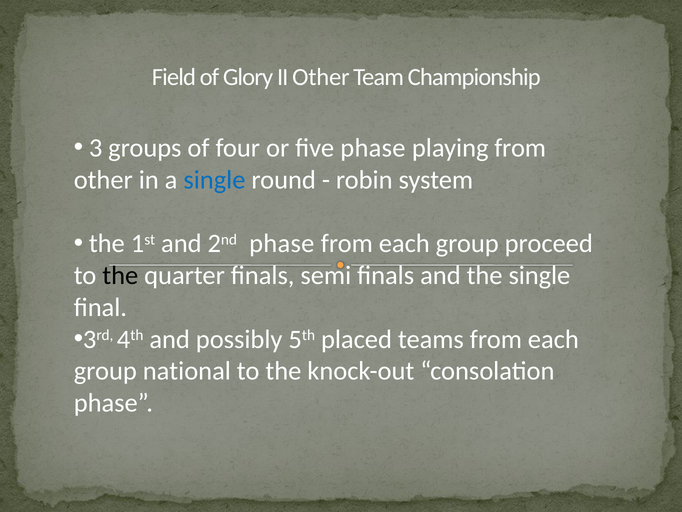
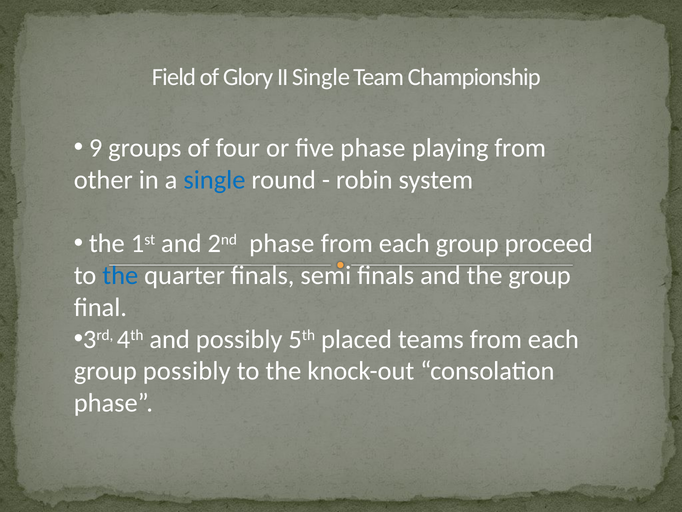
II Other: Other -> Single (321, 77)
3: 3 -> 9 (96, 148)
the colour: black -> blue (120, 275)
the single: single -> group (539, 275)
group national: national -> possibly (187, 371)
